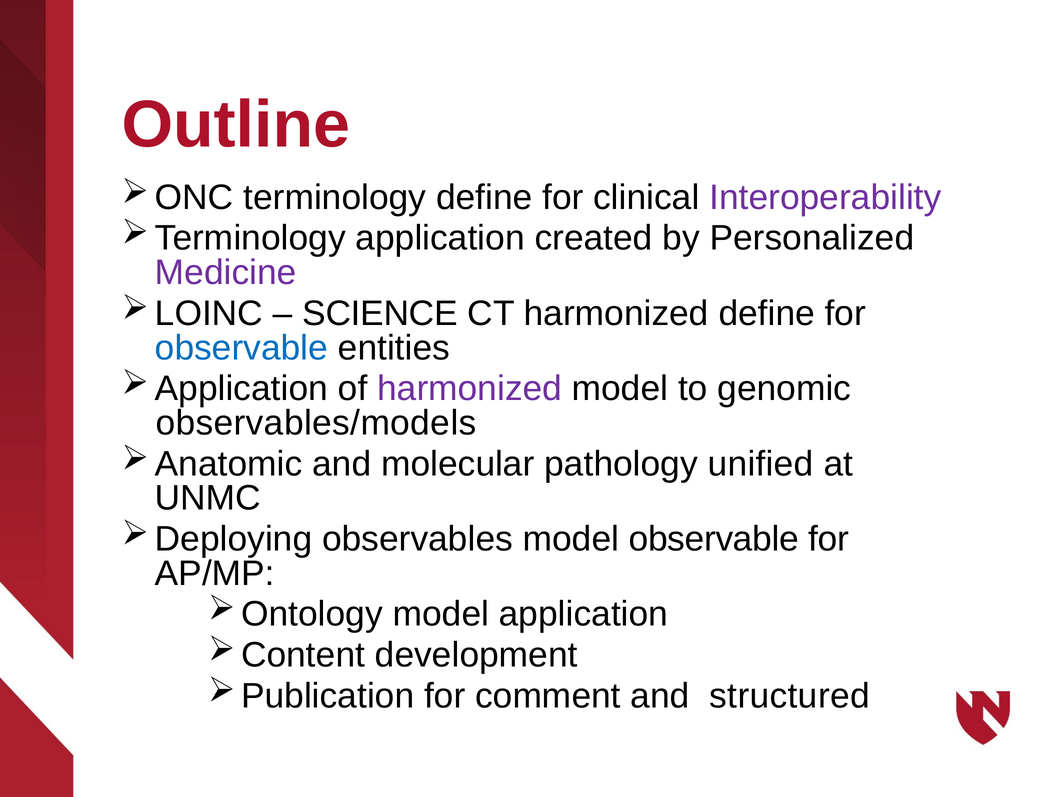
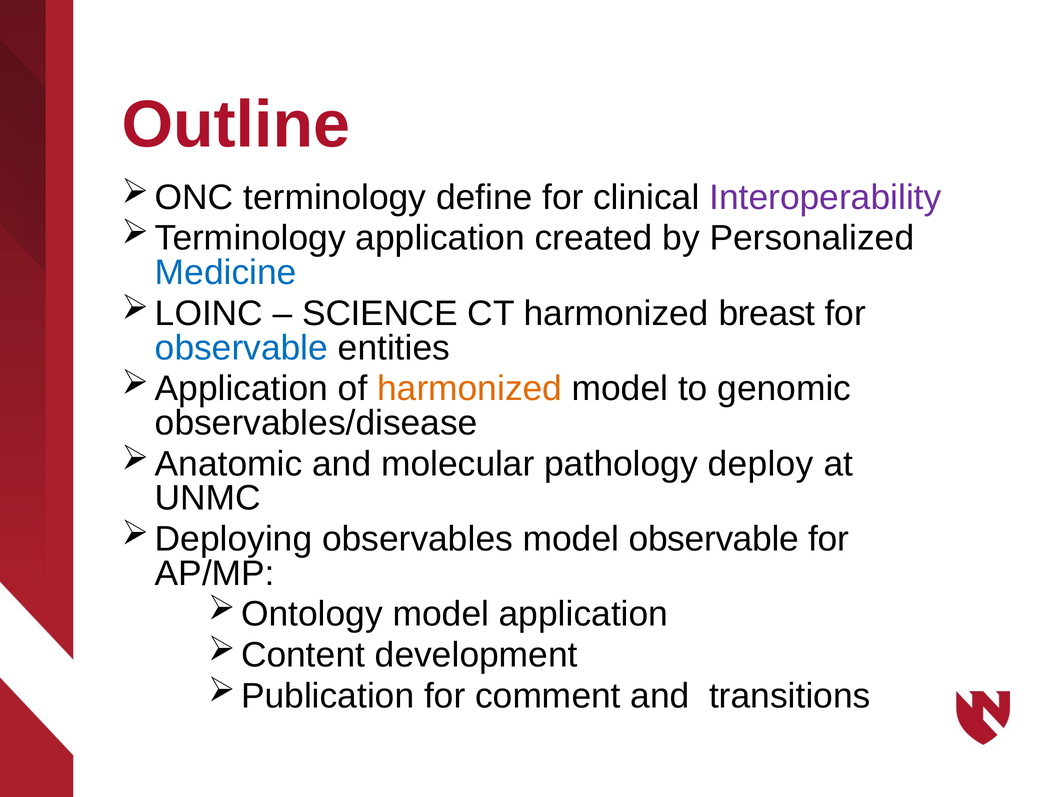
Medicine colour: purple -> blue (226, 272)
harmonized define: define -> breast (767, 313)
harmonized colour: purple -> orange (470, 388)
observables/models: observables/models -> observables/disease (316, 423)
unified: unified -> deploy (761, 464)
structured: structured -> transitions (790, 695)
